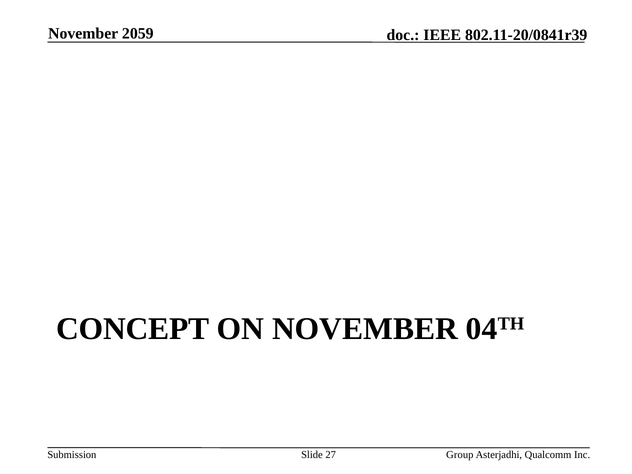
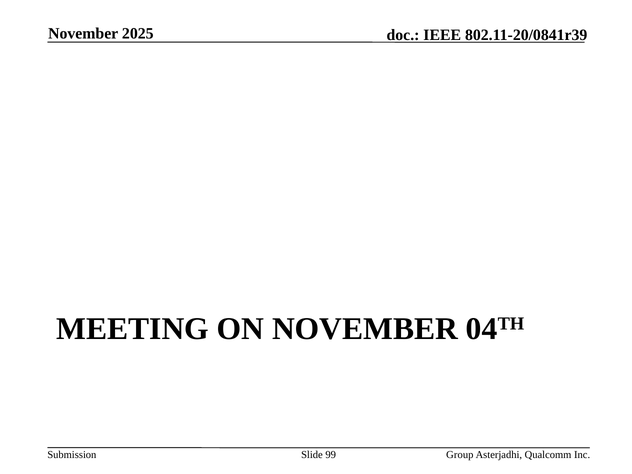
2059: 2059 -> 2025 (138, 34)
CONCEPT: CONCEPT -> MEETING (133, 329)
27: 27 -> 99 (331, 455)
